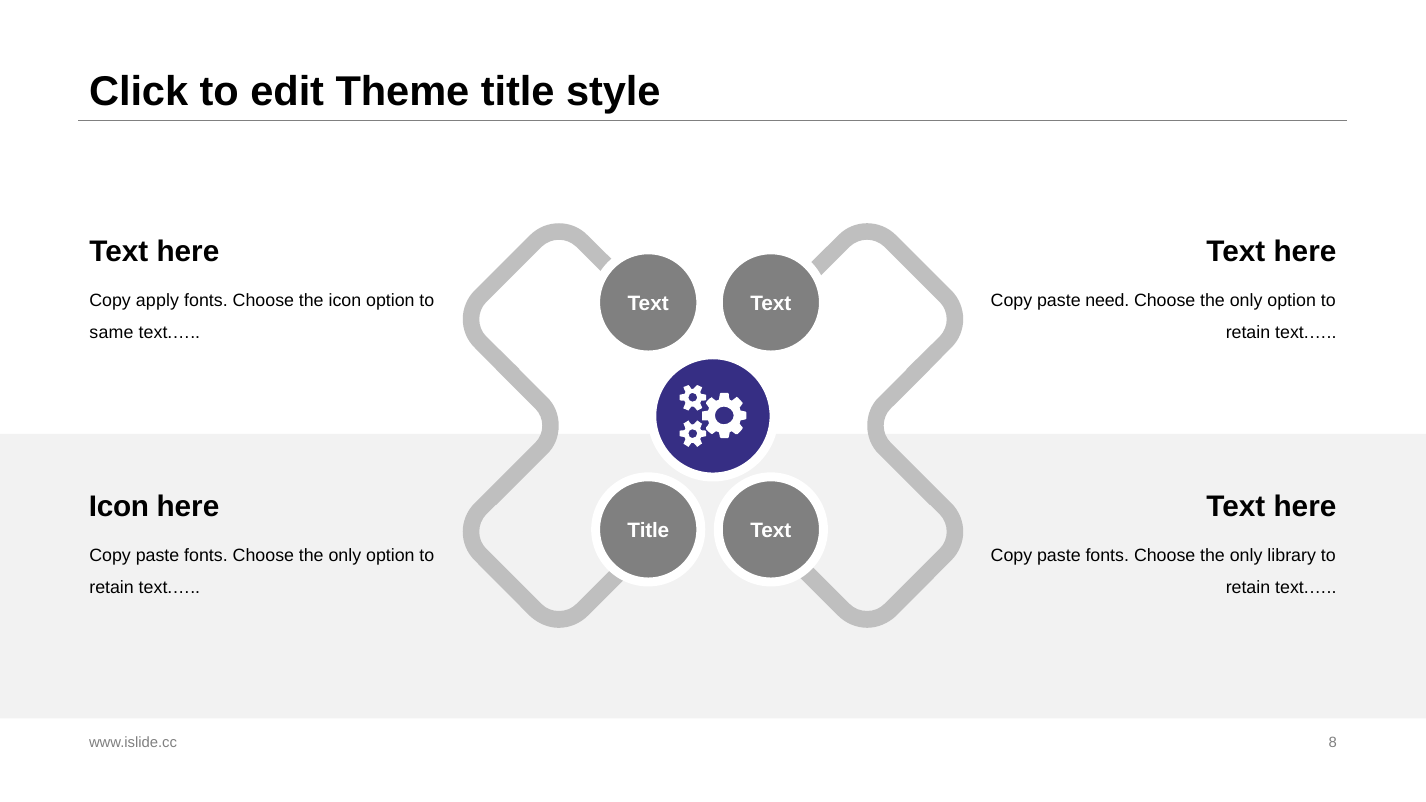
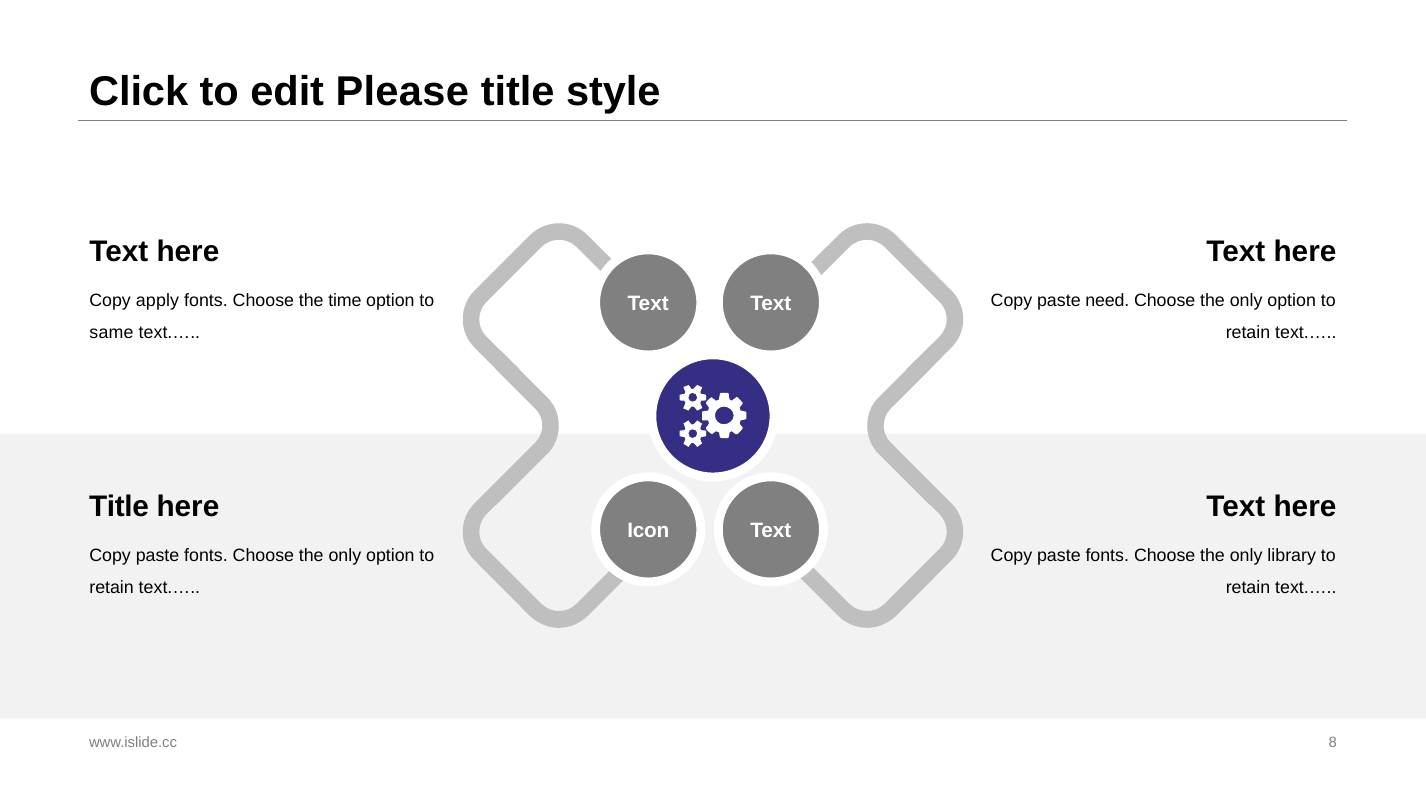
Theme: Theme -> Please (402, 92)
the icon: icon -> time (345, 301)
Icon: Icon -> Title (119, 507)
Title: Title -> Icon (648, 531)
